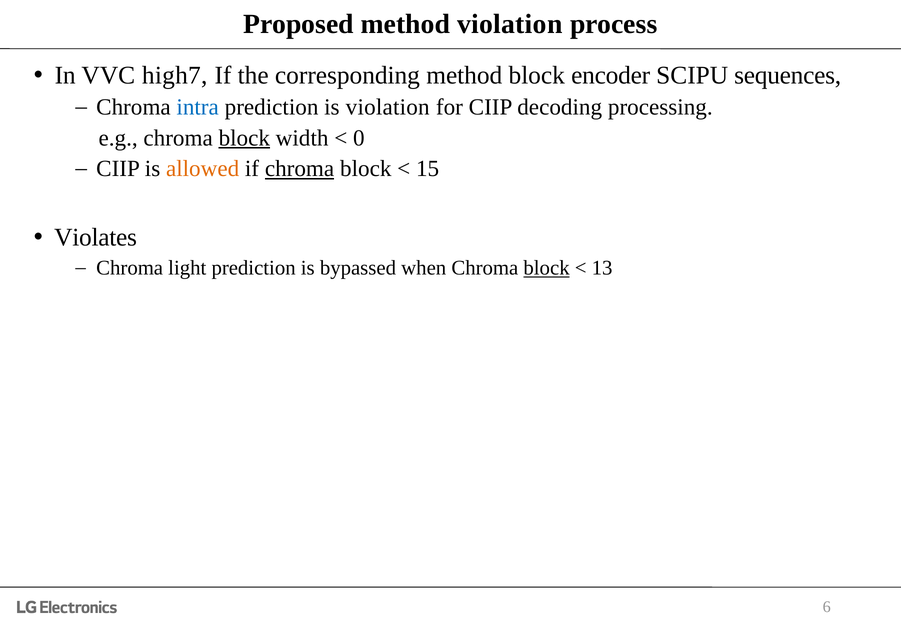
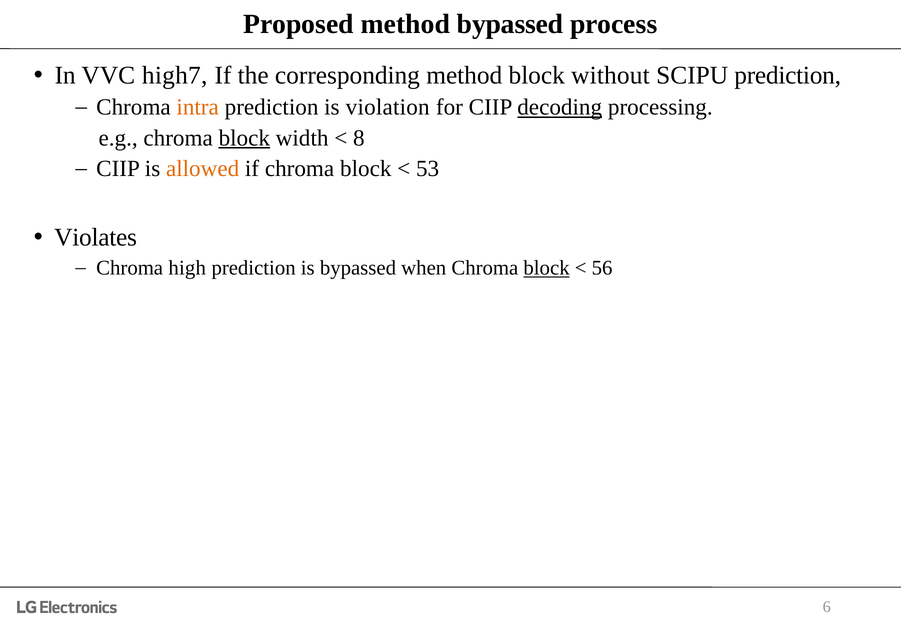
method violation: violation -> bypassed (510, 24)
encoder: encoder -> without (610, 75)
SCIPU sequences: sequences -> prediction (788, 75)
intra colour: blue -> orange (198, 107)
decoding underline: none -> present (560, 107)
0: 0 -> 8 (359, 138)
chroma underline: present -> none (300, 169)
15: 15 -> 53 (428, 169)
light: light -> high (187, 268)
13: 13 -> 56 (602, 268)
